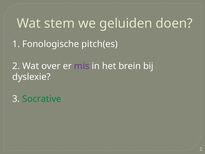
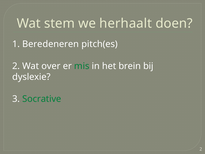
geluiden: geluiden -> herhaalt (126, 23)
Fonologische: Fonologische -> Beredeneren (51, 44)
mis colour: purple -> green (82, 66)
